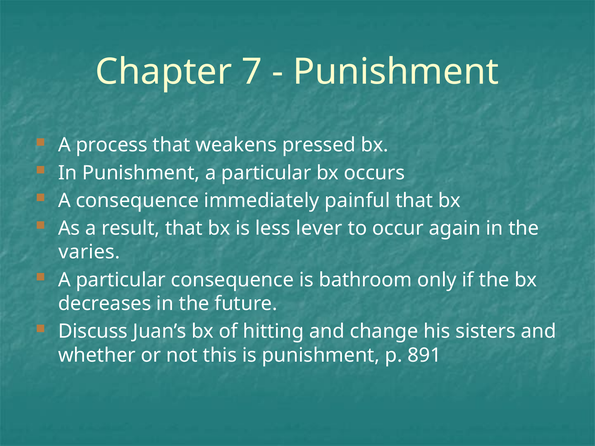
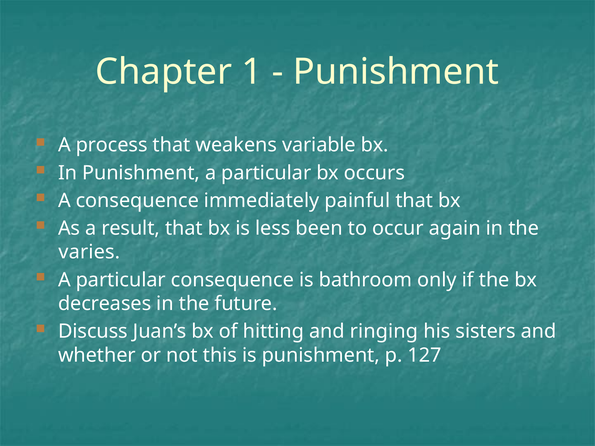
7: 7 -> 1 (252, 72)
pressed: pressed -> variable (319, 145)
lever: lever -> been (319, 228)
change: change -> ringing (384, 332)
891: 891 -> 127 (425, 355)
